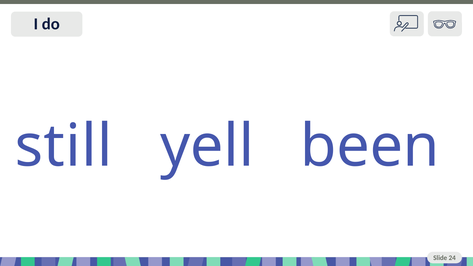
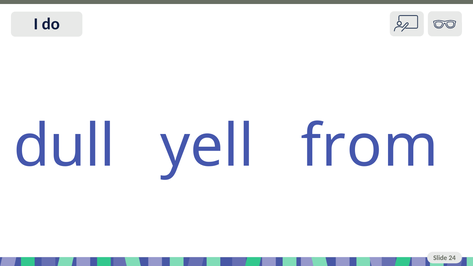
still: still -> dull (64, 146)
been: been -> from (370, 146)
